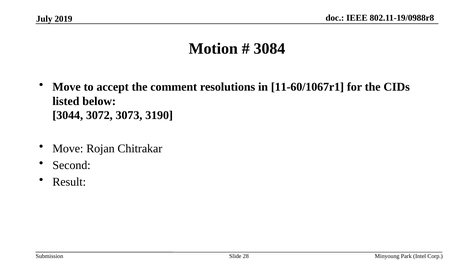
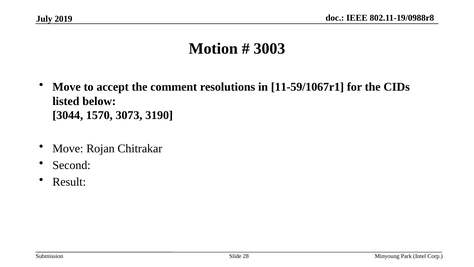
3084: 3084 -> 3003 (269, 48)
11-60/1067r1: 11-60/1067r1 -> 11-59/1067r1 (307, 87)
3072: 3072 -> 1570 (99, 115)
